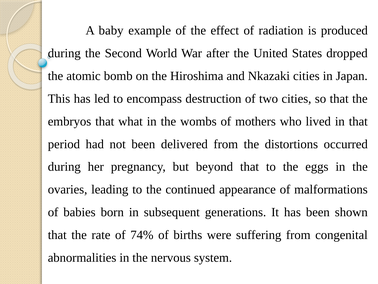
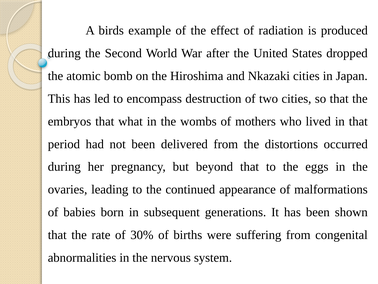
baby: baby -> birds (111, 30)
74%: 74% -> 30% (142, 235)
